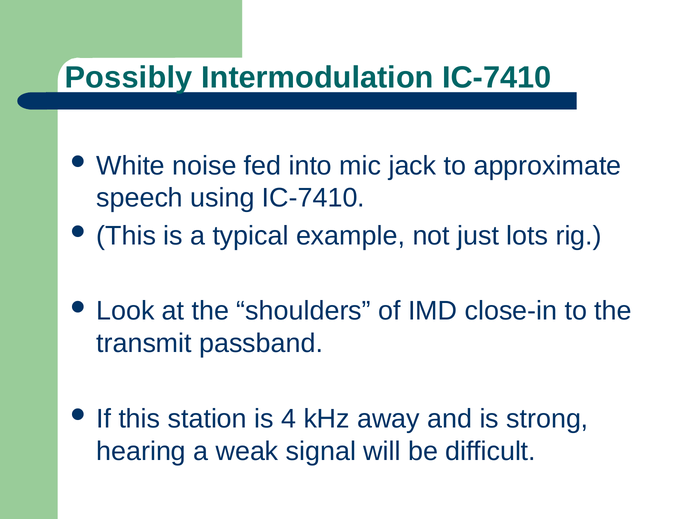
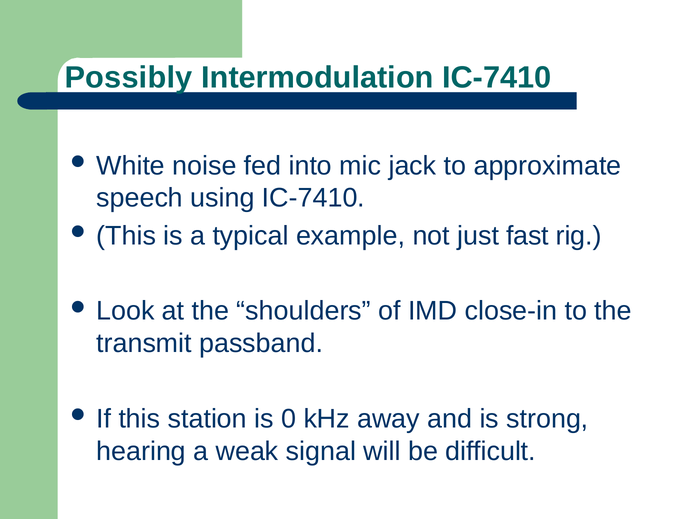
lots: lots -> fast (527, 236)
4: 4 -> 0 (289, 419)
